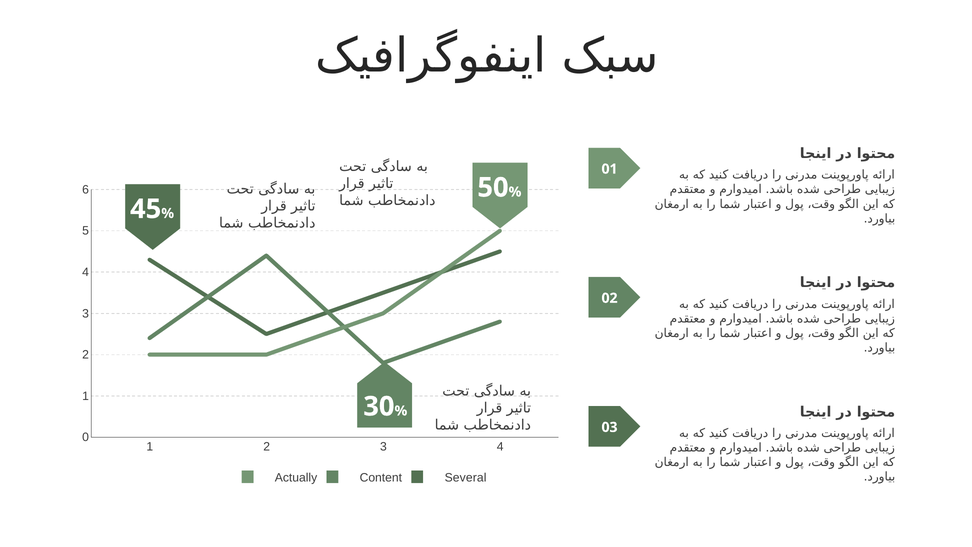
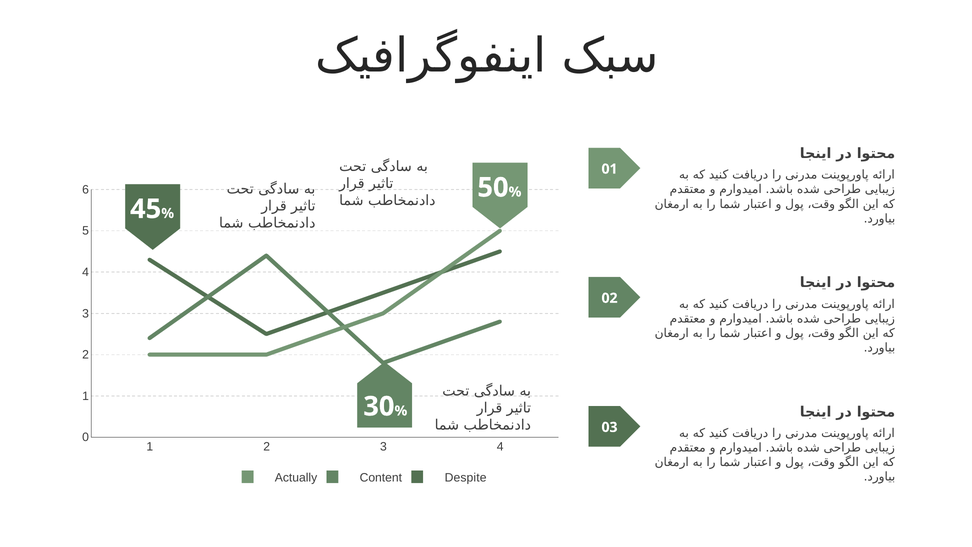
Several: Several -> Despite (466, 478)
